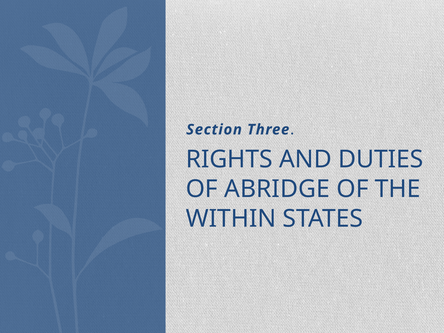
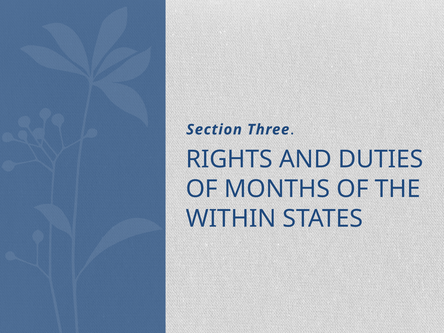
ABRIDGE: ABRIDGE -> MONTHS (277, 189)
